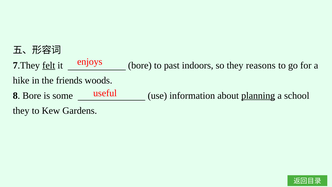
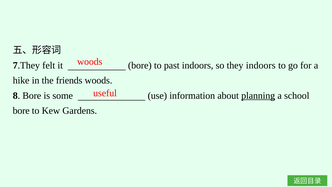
enjoys: enjoys -> woods (90, 62)
felt underline: present -> none (49, 65)
they reasons: reasons -> indoors (261, 65)
they: they -> bore (21, 111)
